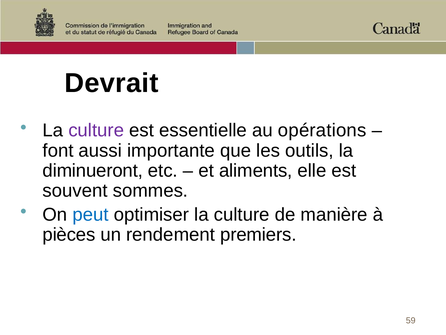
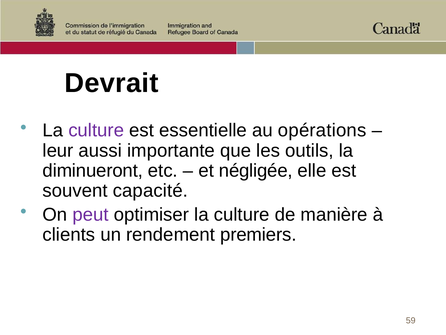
font: font -> leur (58, 150)
aliments: aliments -> négligée (256, 170)
sommes: sommes -> capacité (150, 190)
peut colour: blue -> purple (91, 214)
pièces: pièces -> clients (69, 234)
